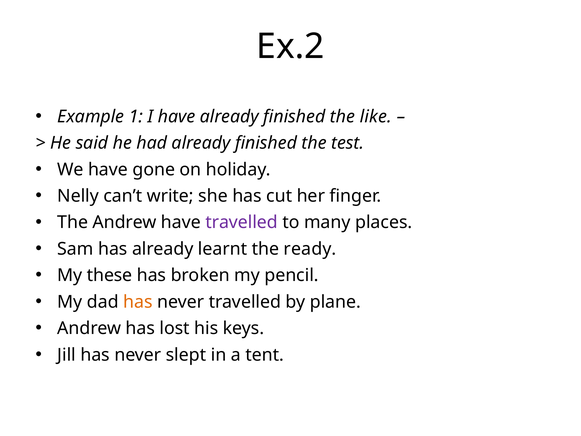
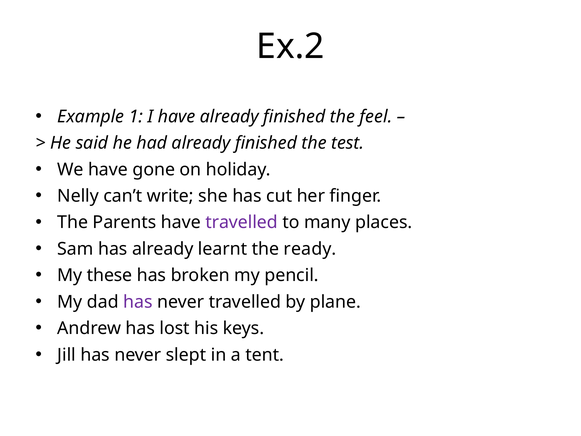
like: like -> feel (376, 116)
The Andrew: Andrew -> Parents (125, 222)
has colour: orange -> purple (138, 302)
